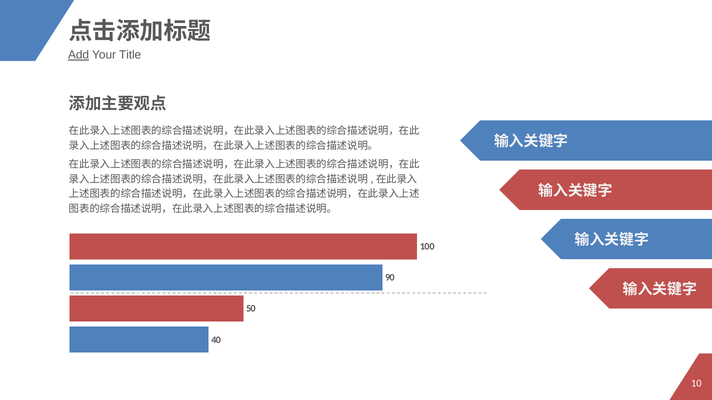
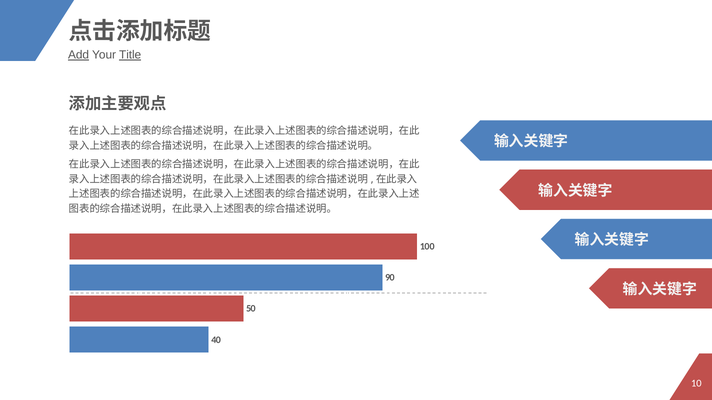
Title underline: none -> present (130, 55)
